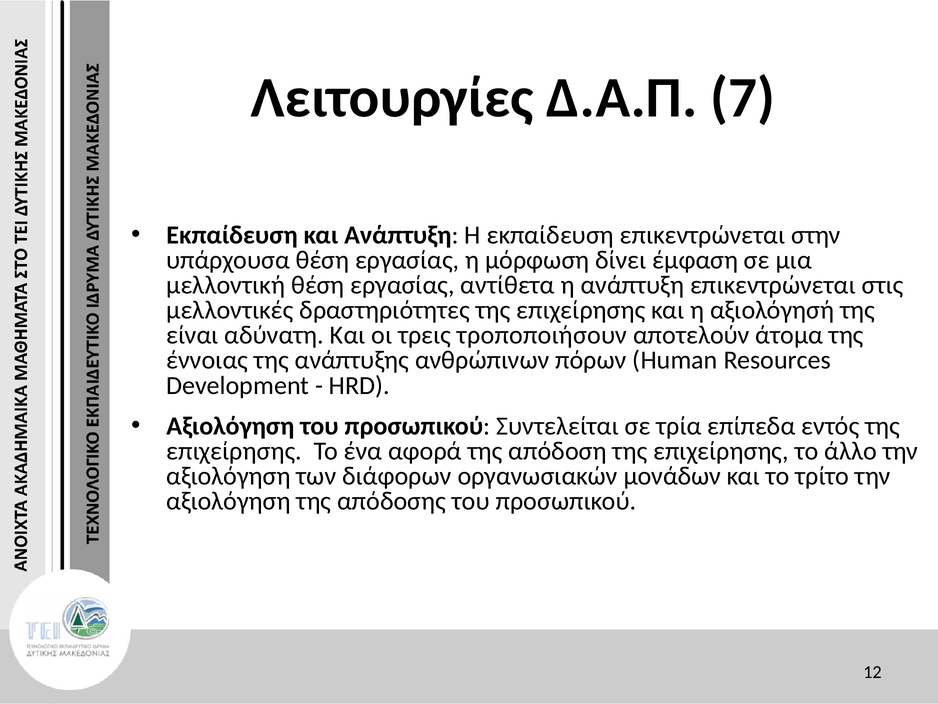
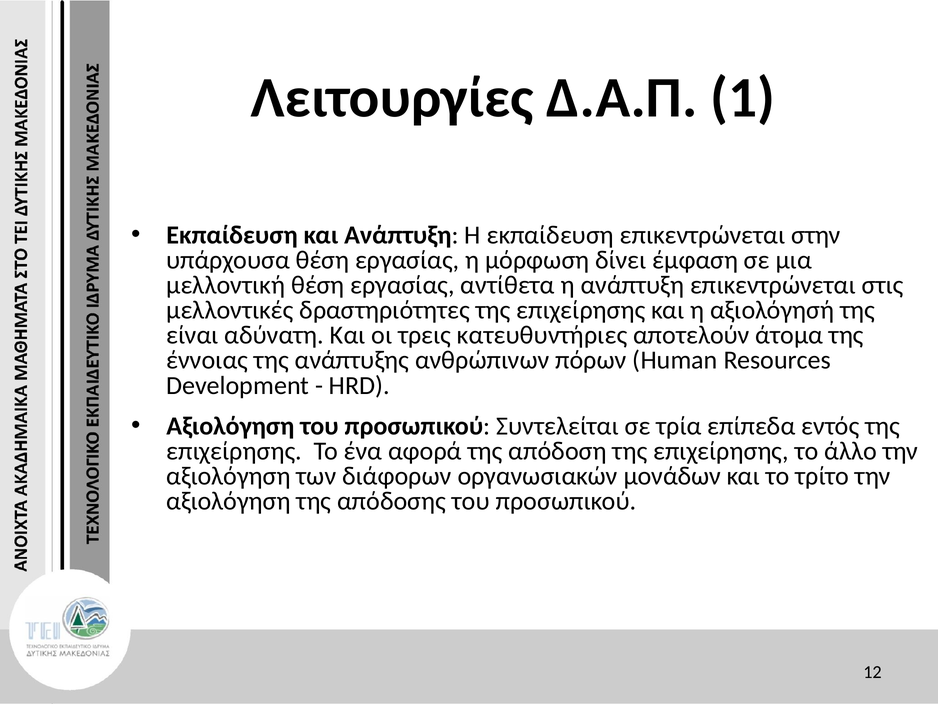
7: 7 -> 1 (743, 98)
τροποποιήσουν: τροποποιήσουν -> κατευθυντήριες (542, 335)
